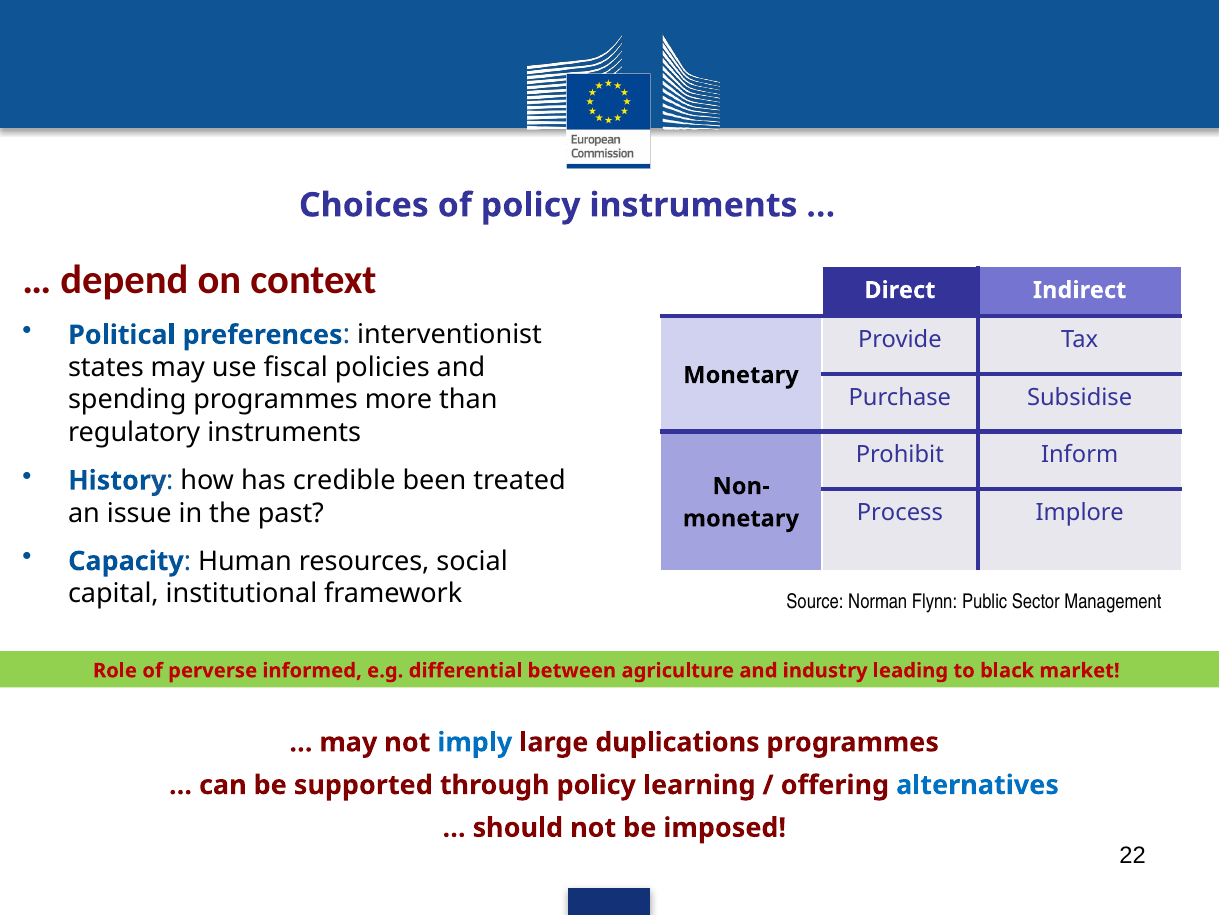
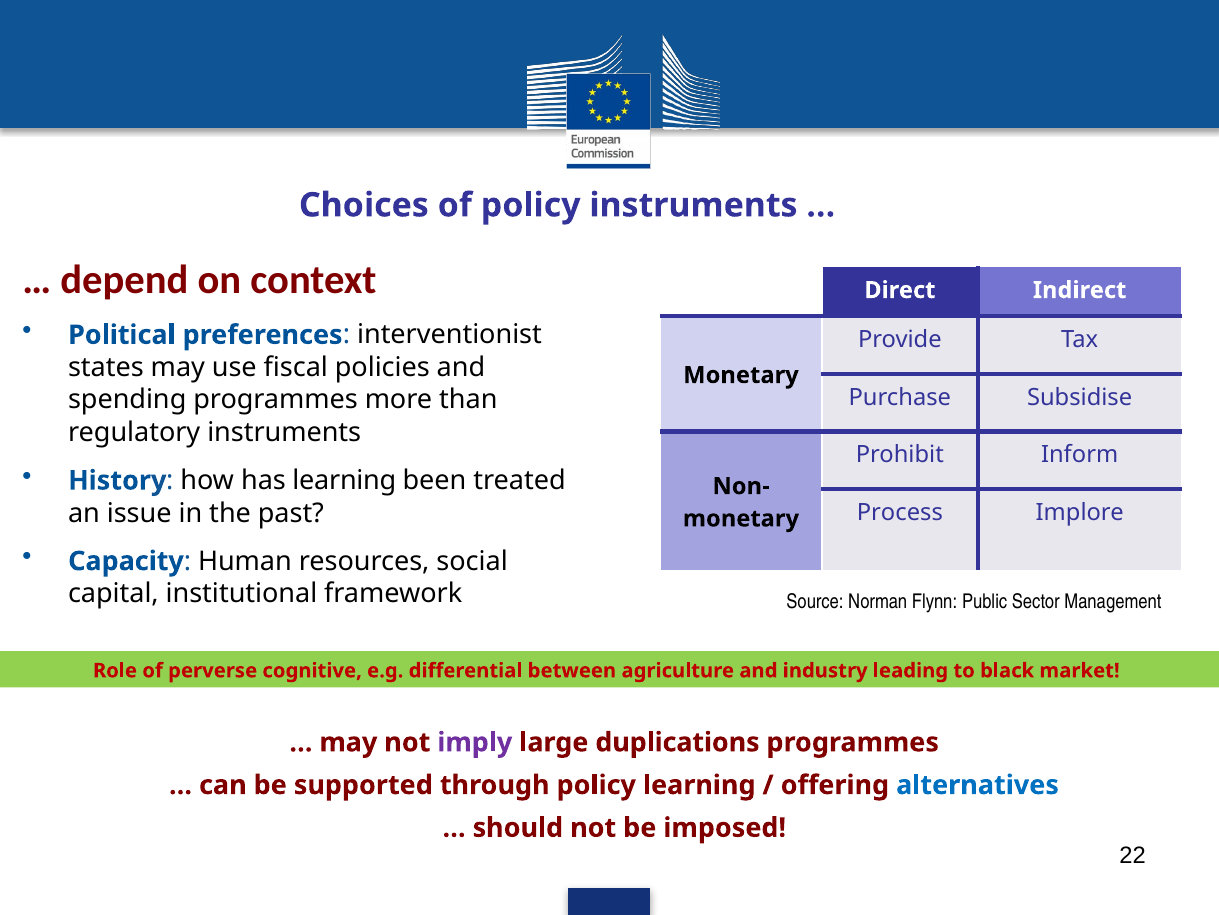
has credible: credible -> learning (344, 480)
informed: informed -> cognitive (312, 670)
imply colour: blue -> purple (475, 742)
